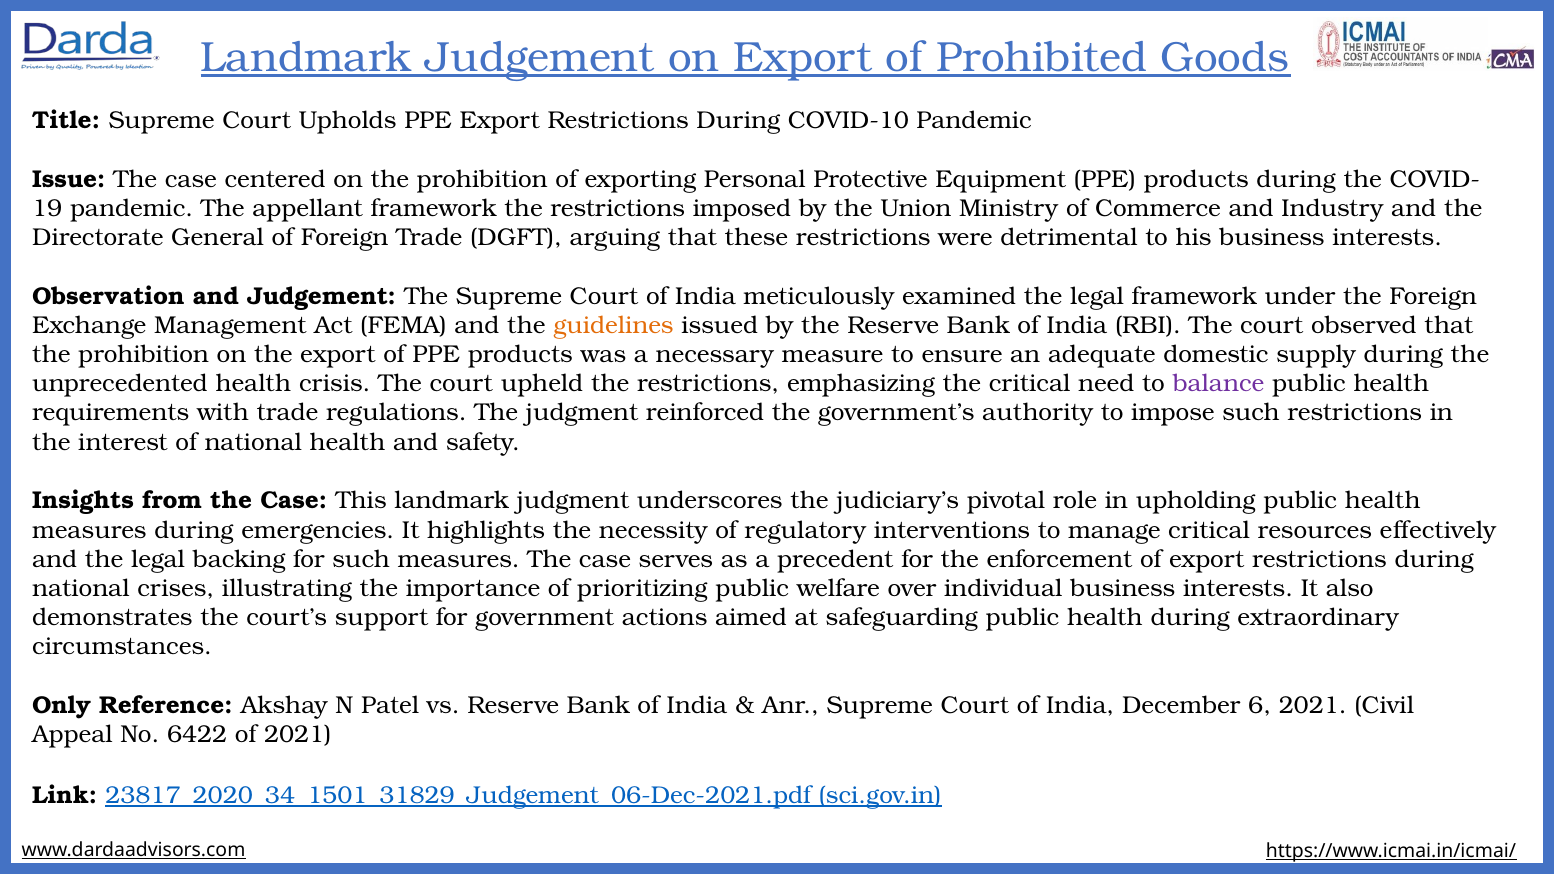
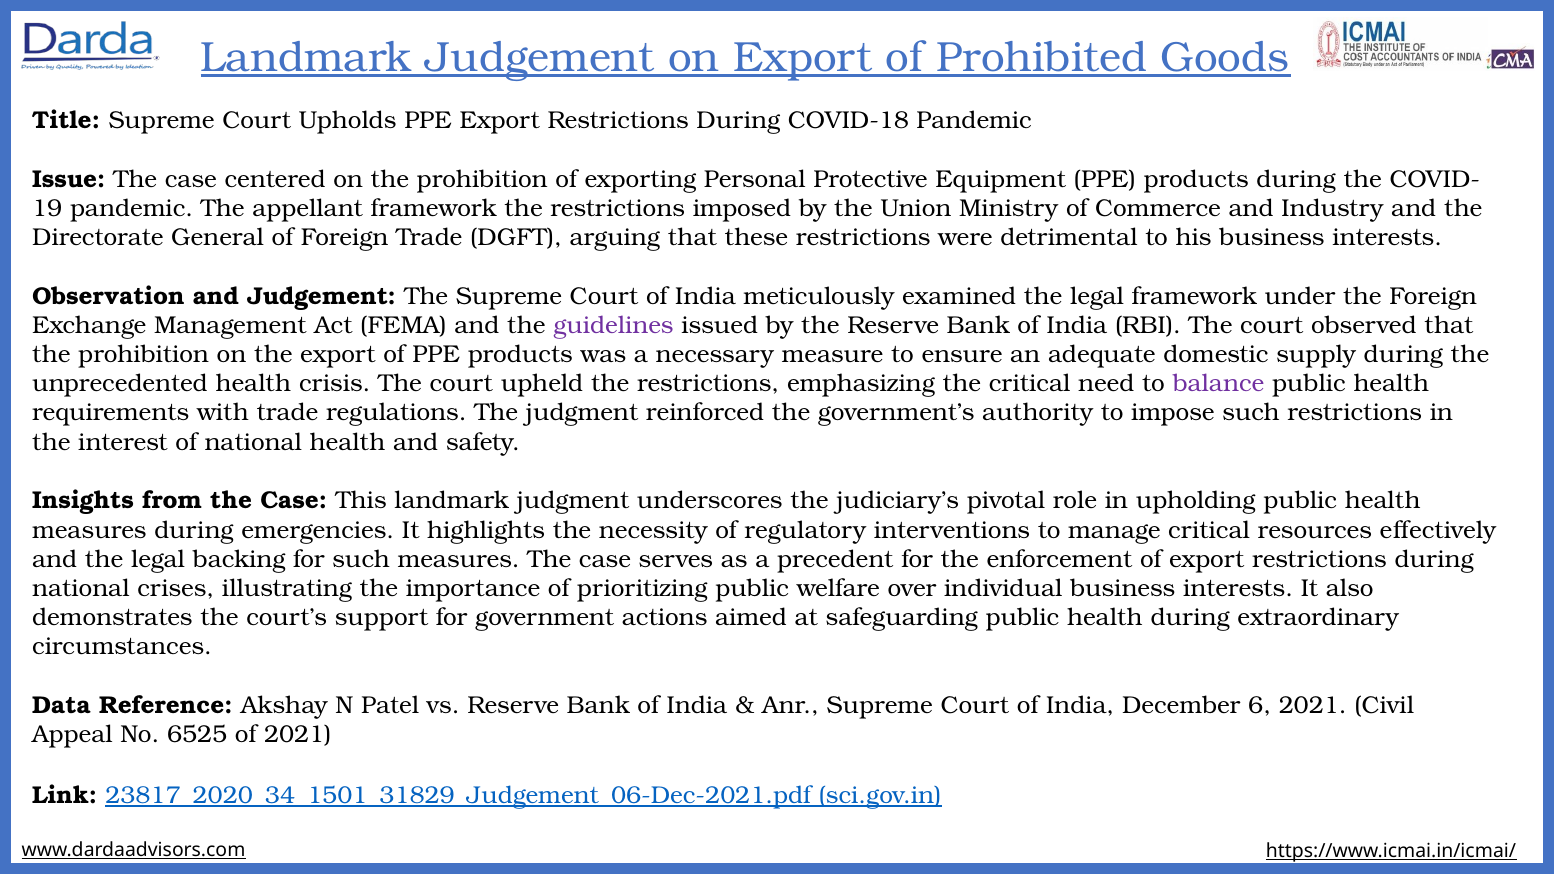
COVID-10: COVID-10 -> COVID-18 (848, 120)
guidelines colour: orange -> purple (613, 326)
Only: Only -> Data (61, 706)
6422: 6422 -> 6525 (197, 735)
